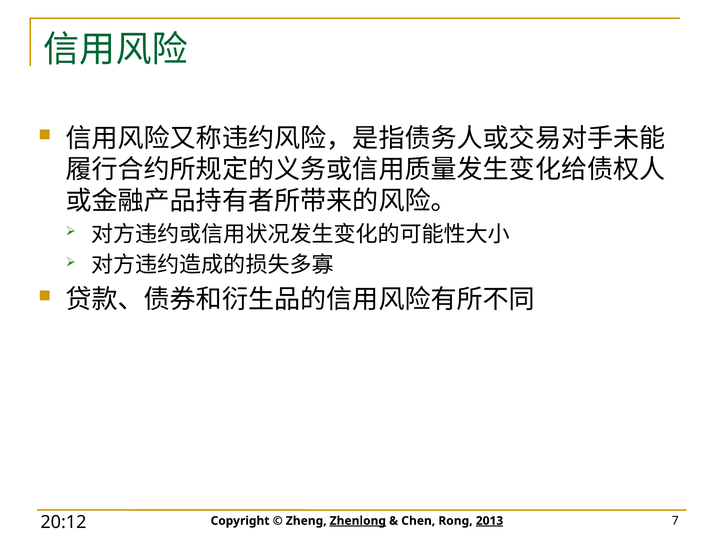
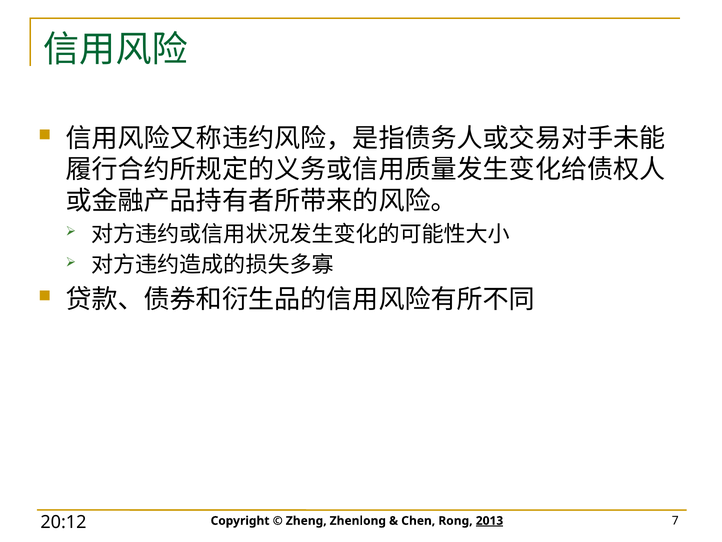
Zhenlong underline: present -> none (358, 520)
